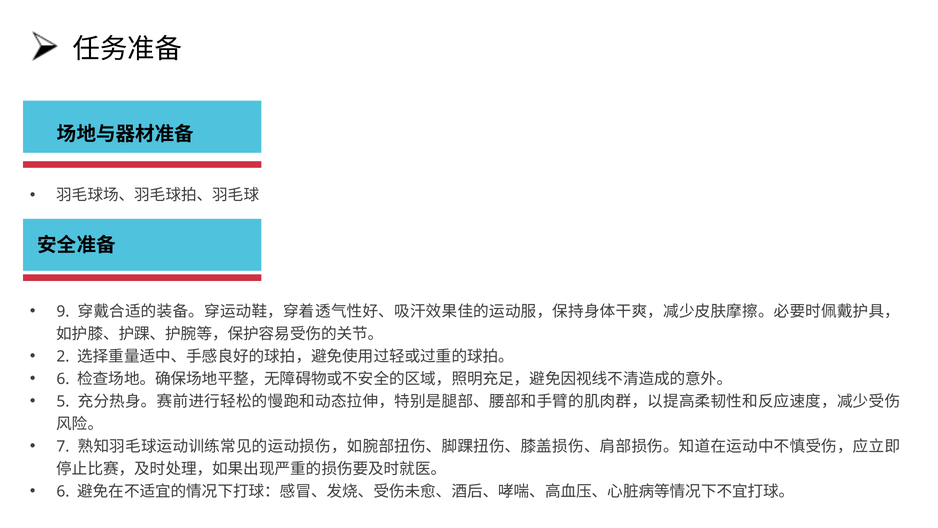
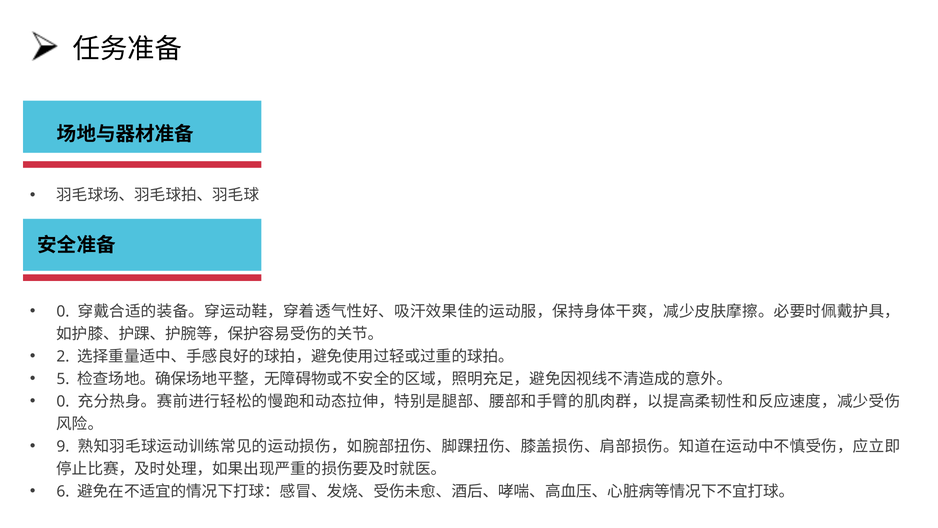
9: 9 -> 0 (63, 311)
6: 6 -> 5 (63, 379)
5: 5 -> 0 (63, 401)
7: 7 -> 9 (63, 446)
